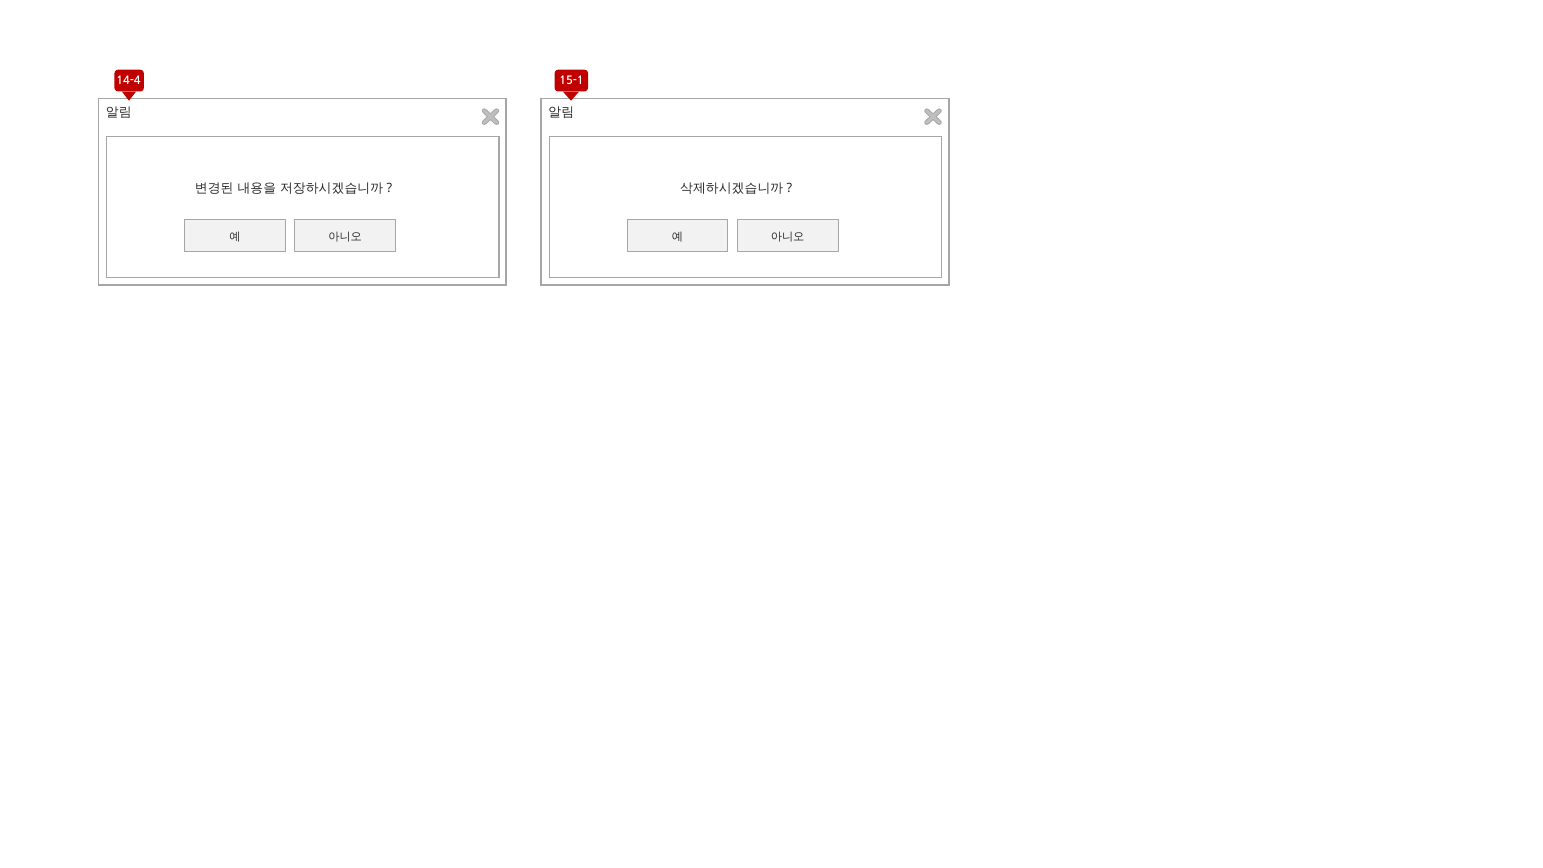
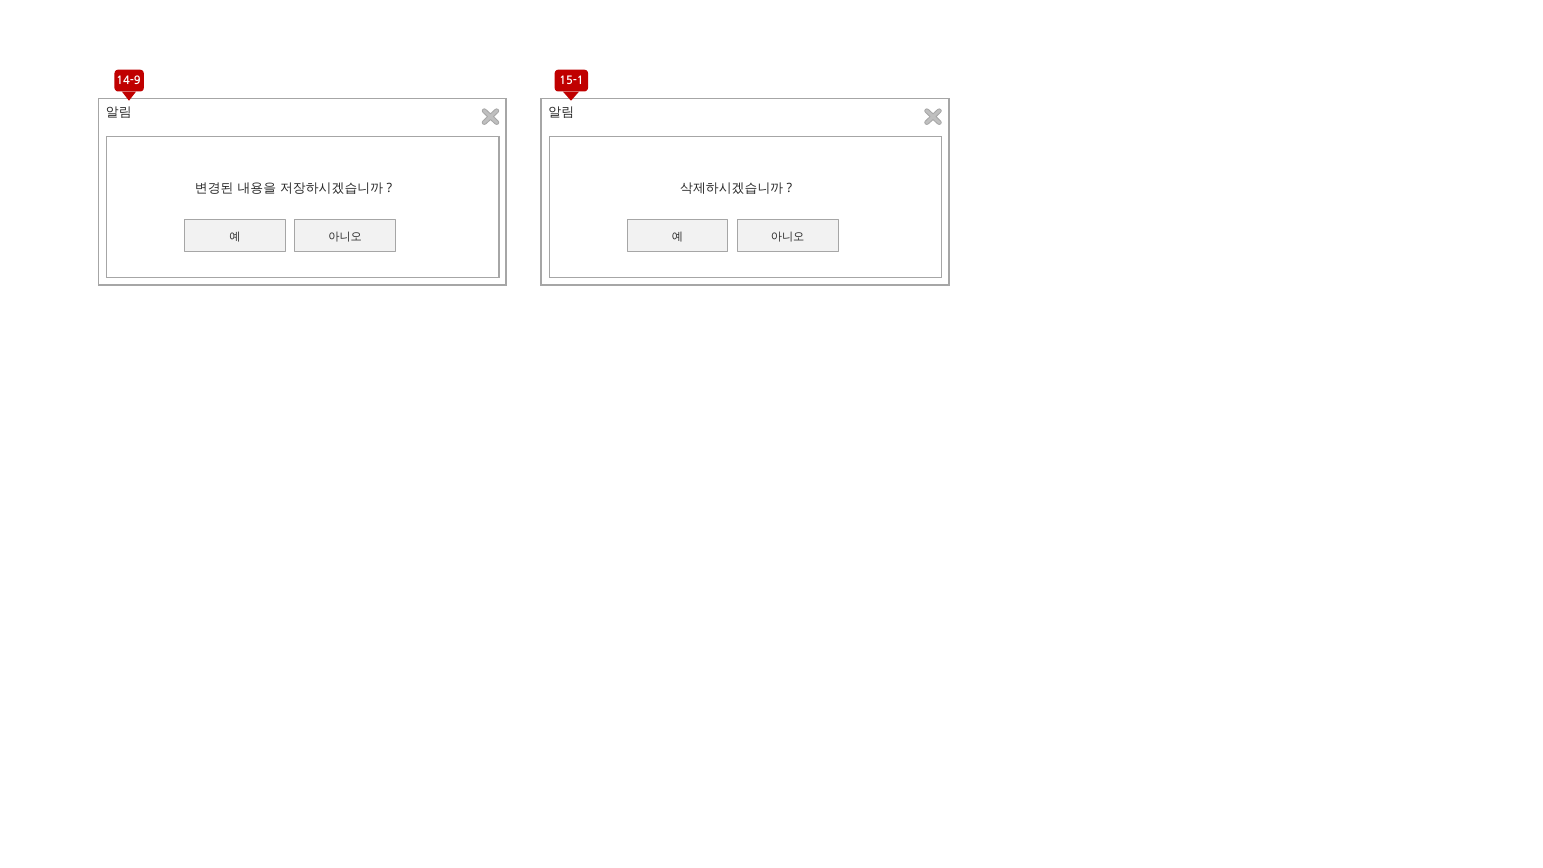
14-4: 14-4 -> 14-9 (129, 81)
